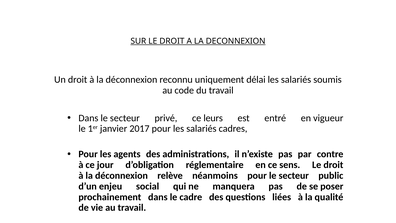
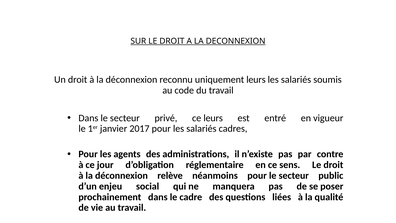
uniquement délai: délai -> leurs (256, 80)
